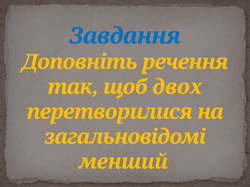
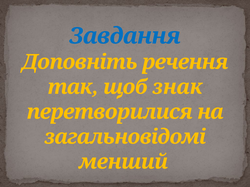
двох: двох -> знак (177, 87)
